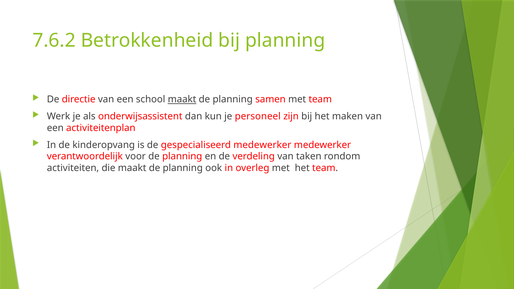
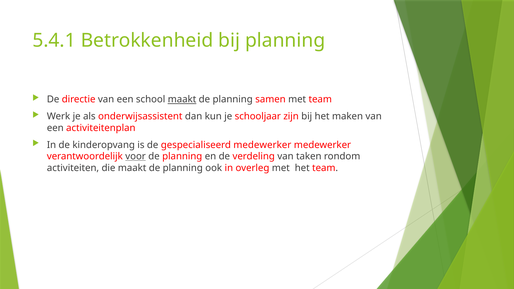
7.6.2: 7.6.2 -> 5.4.1 (54, 41)
personeel: personeel -> schooljaar (258, 116)
voor underline: none -> present (136, 156)
